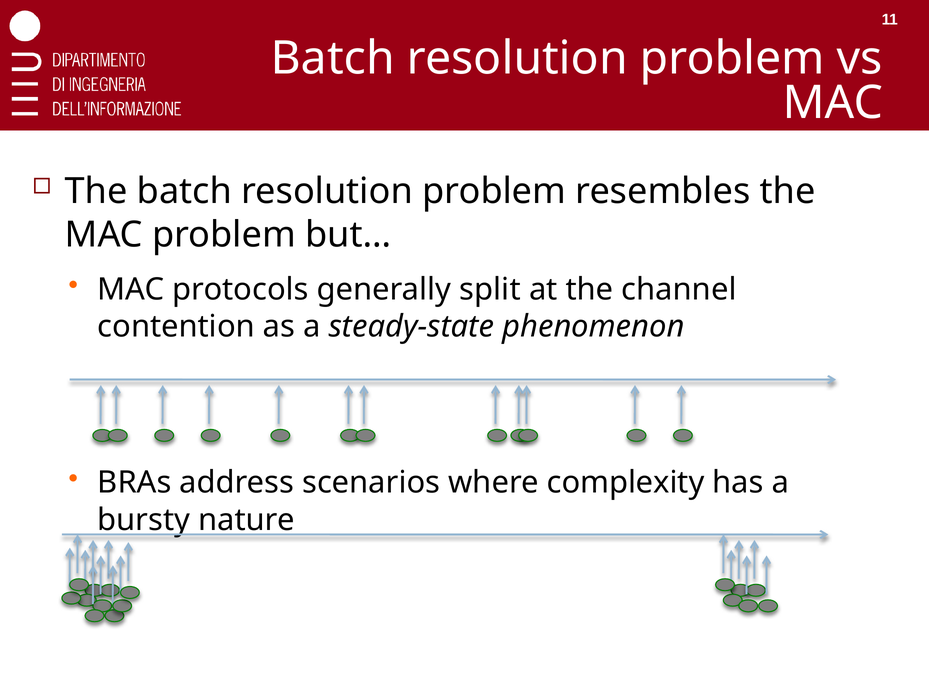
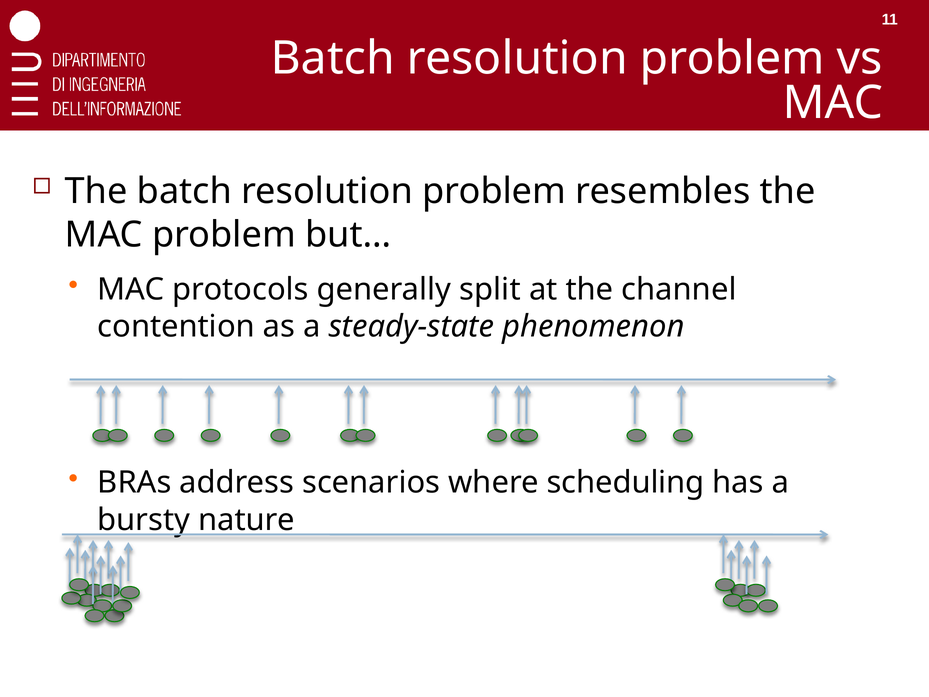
complexity: complexity -> scheduling (626, 482)
